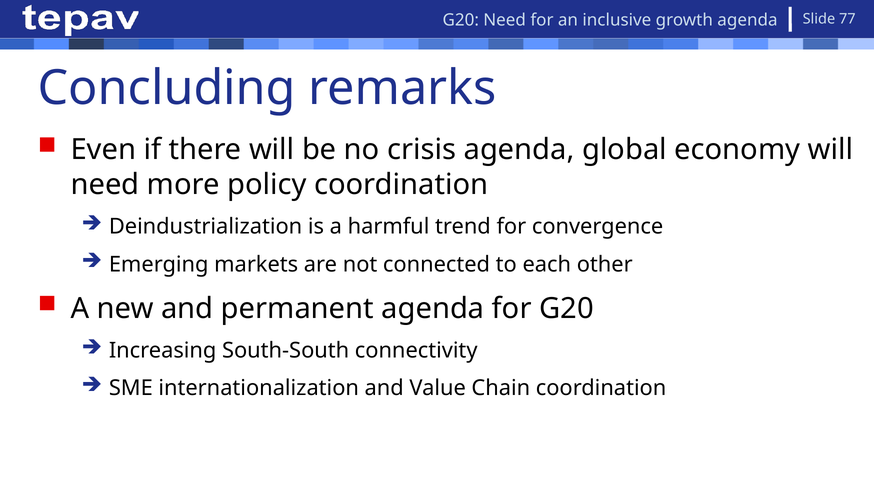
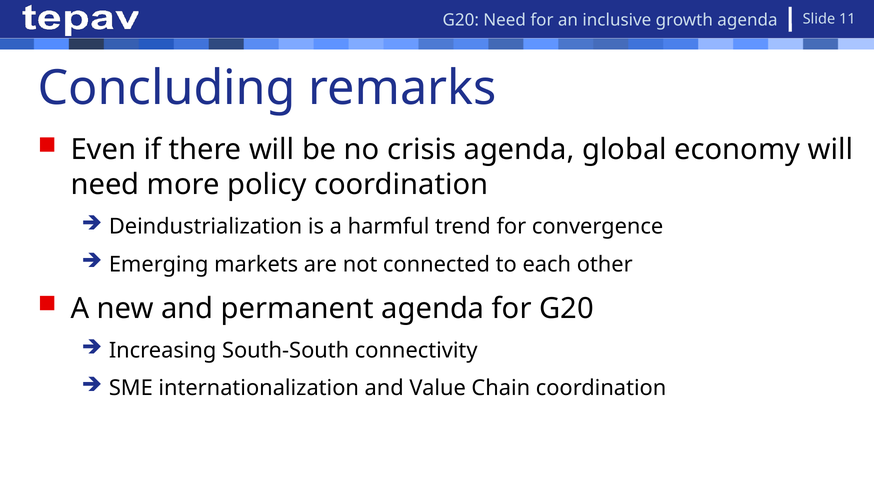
77: 77 -> 11 (847, 19)
